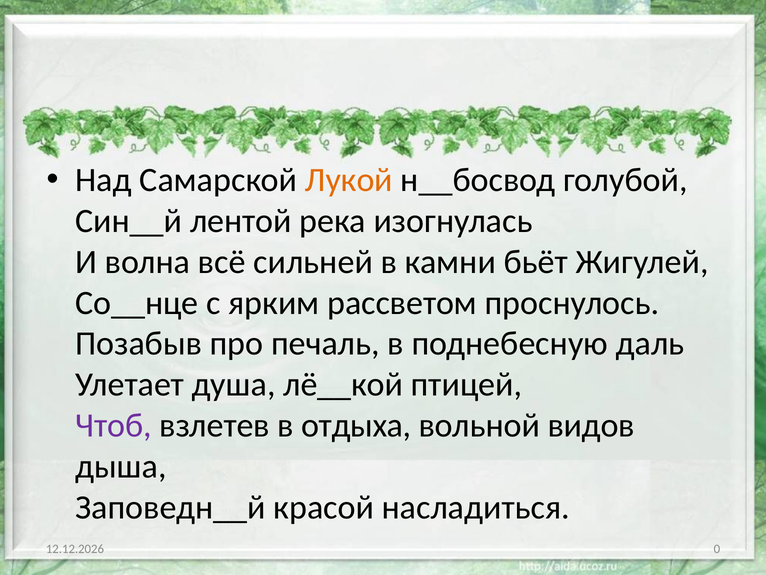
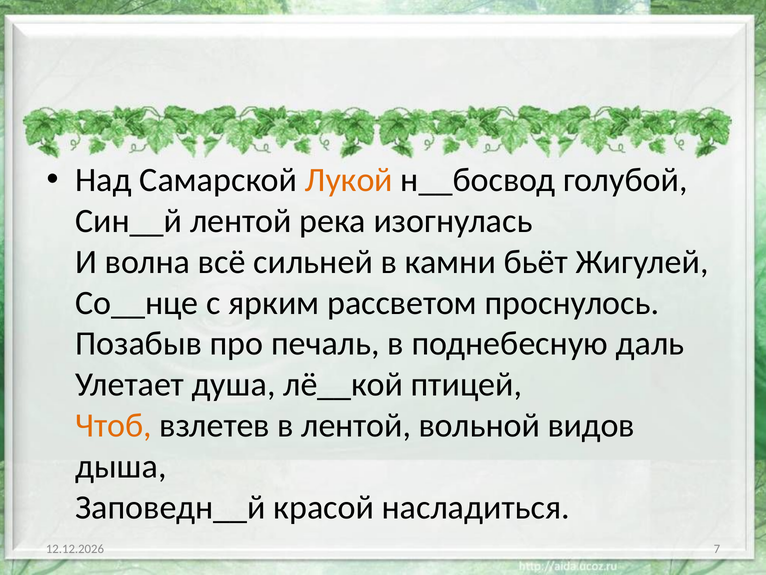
Чтоб colour: purple -> orange (113, 425)
в отдыха: отдыха -> лентой (356, 425)
0: 0 -> 7 (717, 549)
